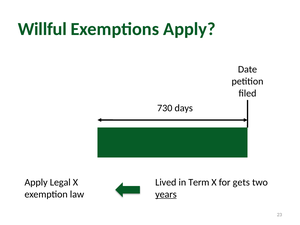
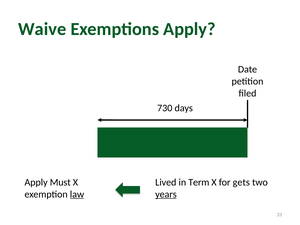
Willful: Willful -> Waive (42, 29)
Legal: Legal -> Must (60, 182)
law underline: none -> present (77, 194)
